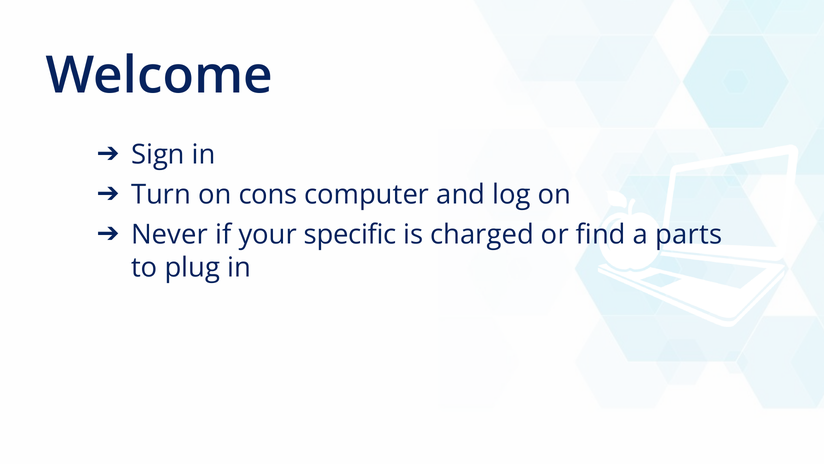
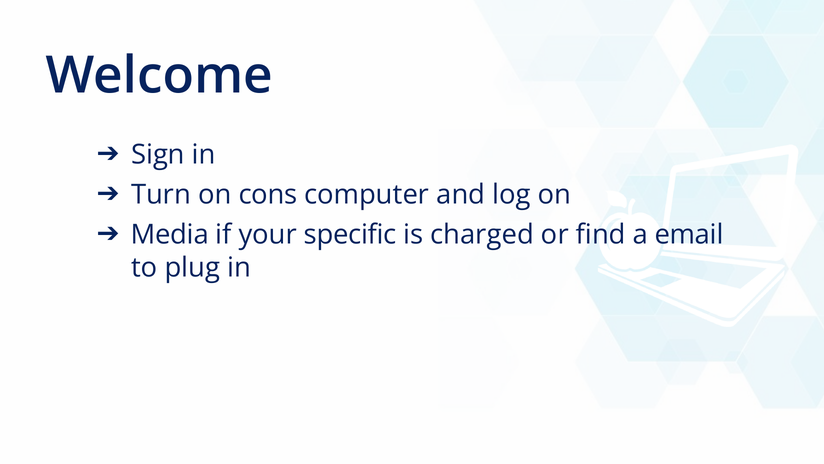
Never: Never -> Media (170, 234)
parts: parts -> email (689, 234)
